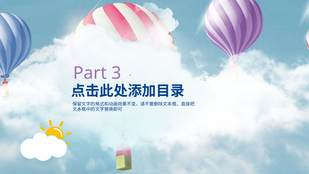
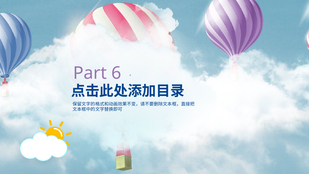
3: 3 -> 6 (116, 73)
